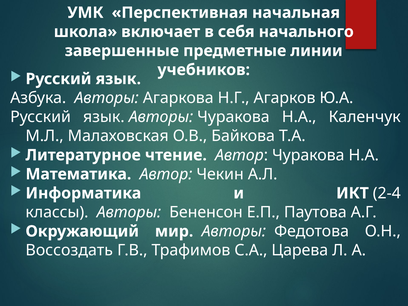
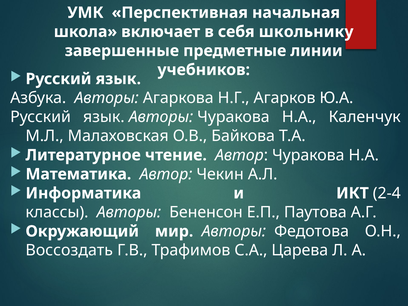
начального: начального -> школьнику (306, 32)
